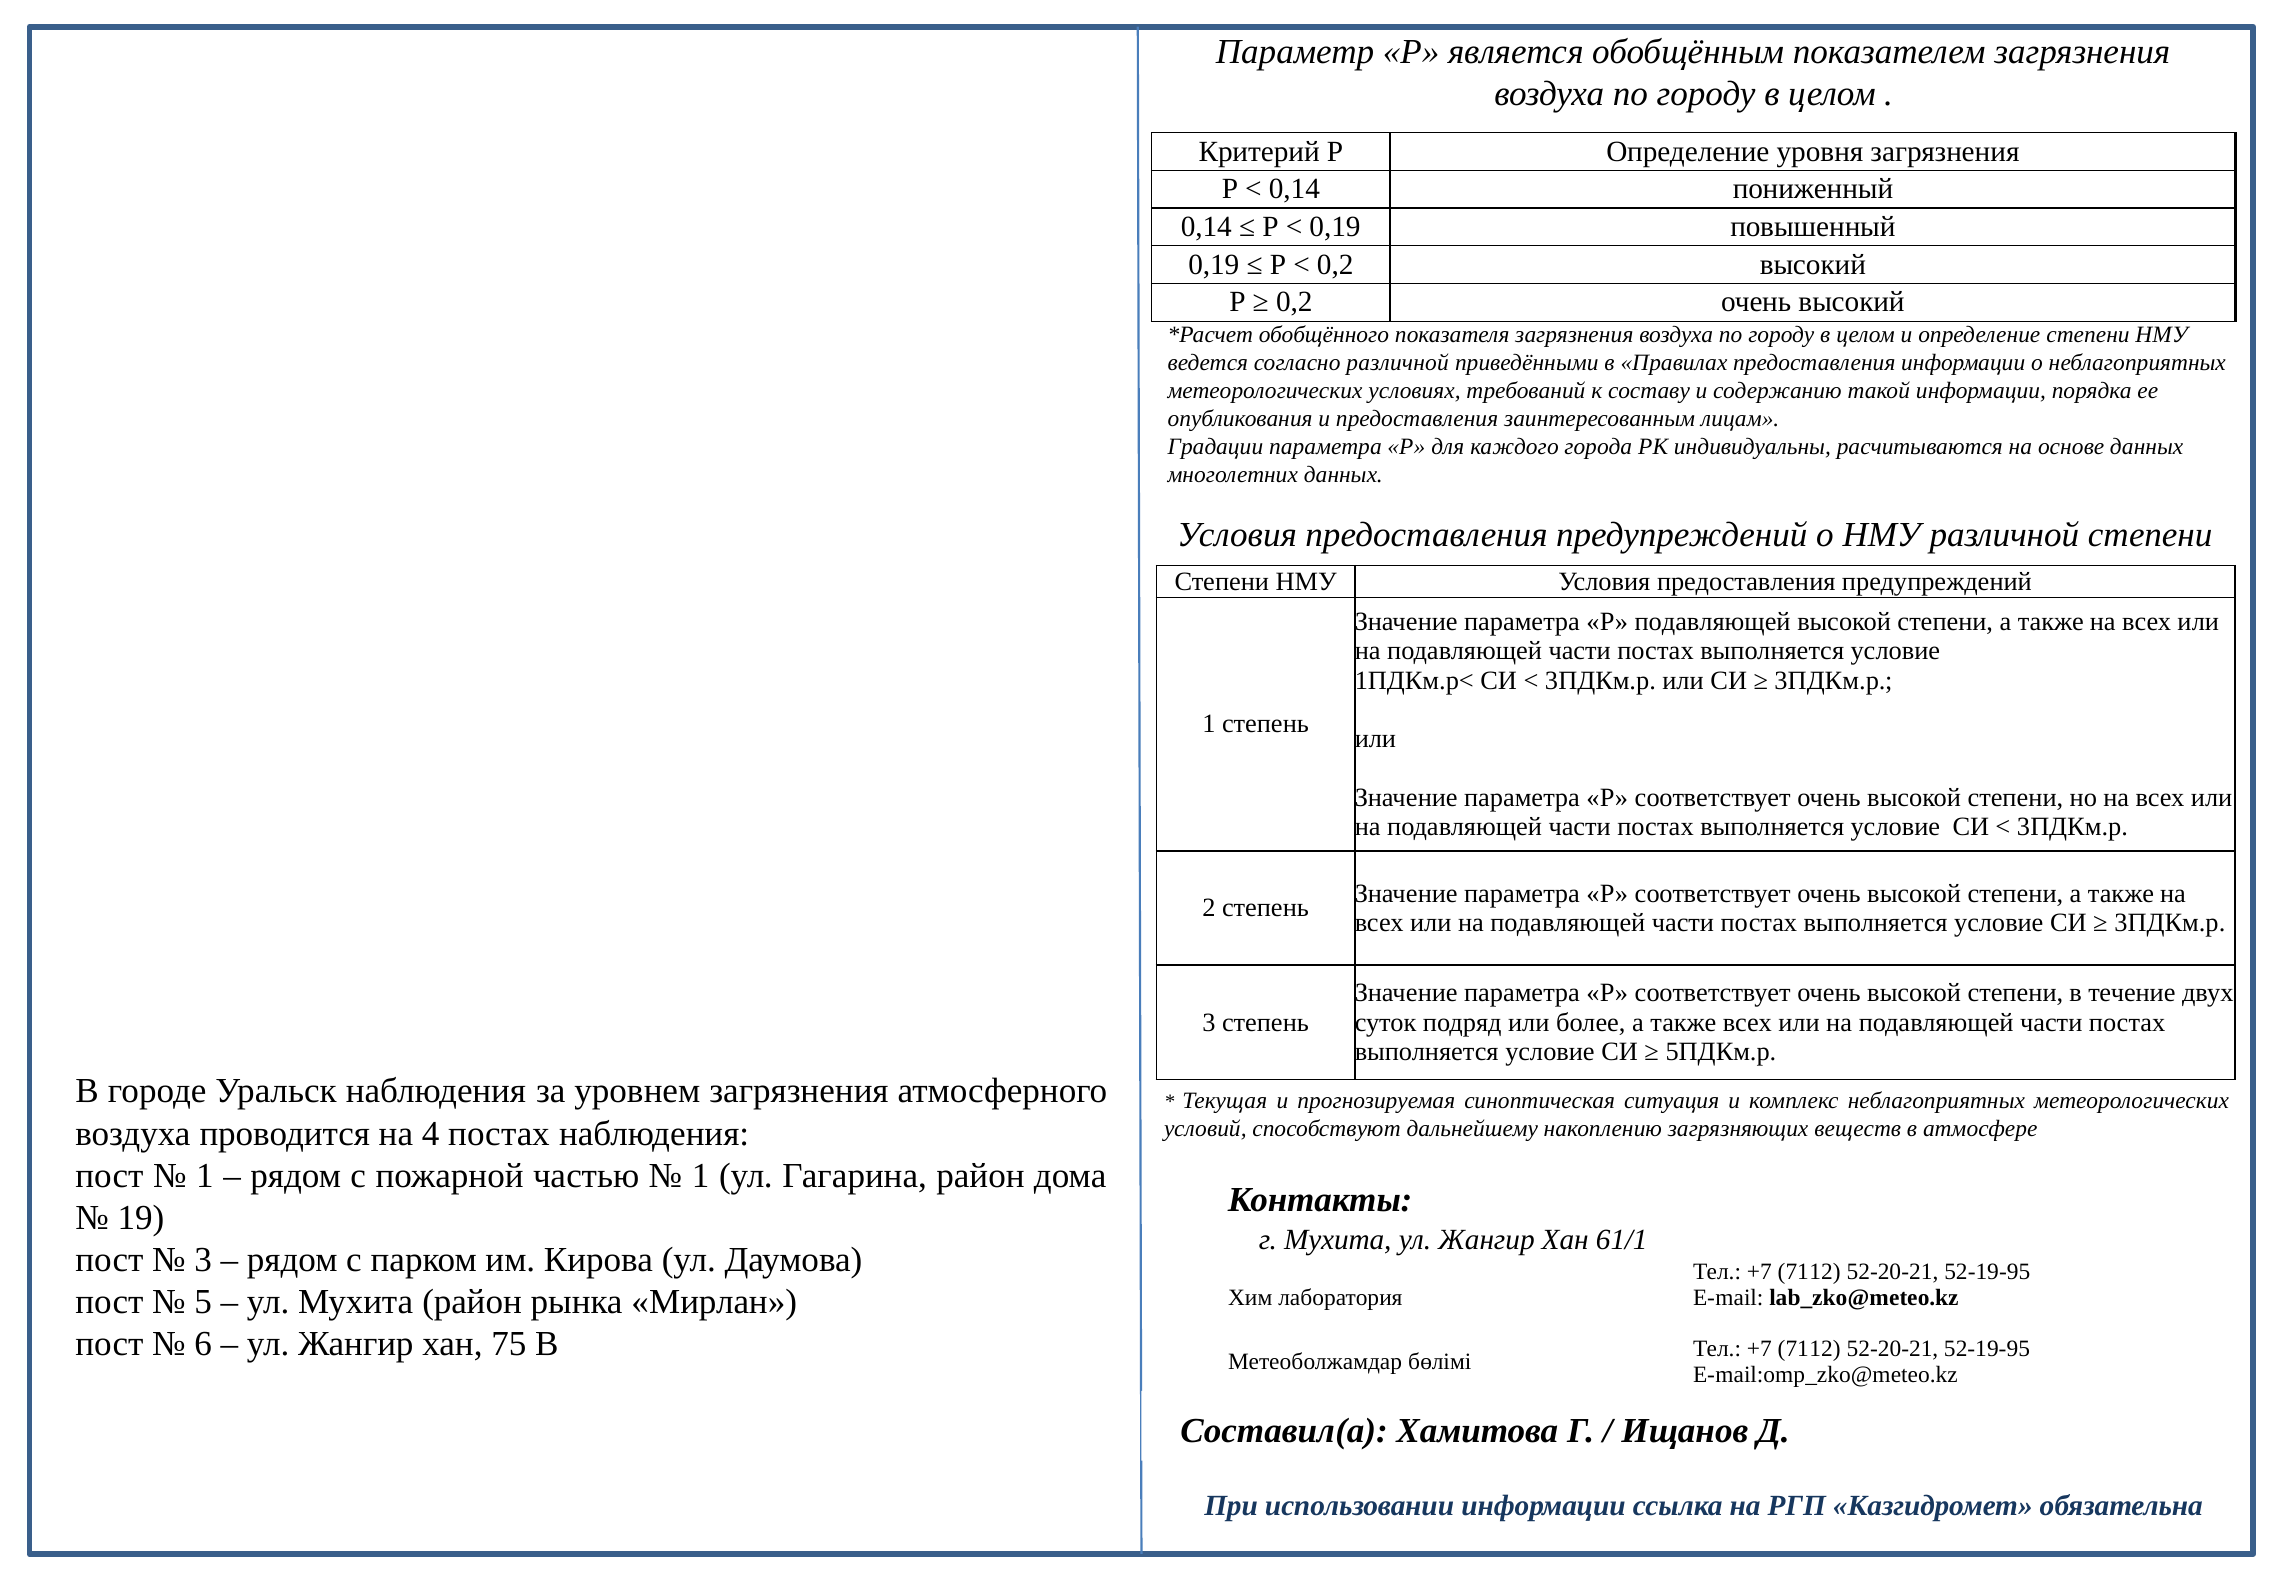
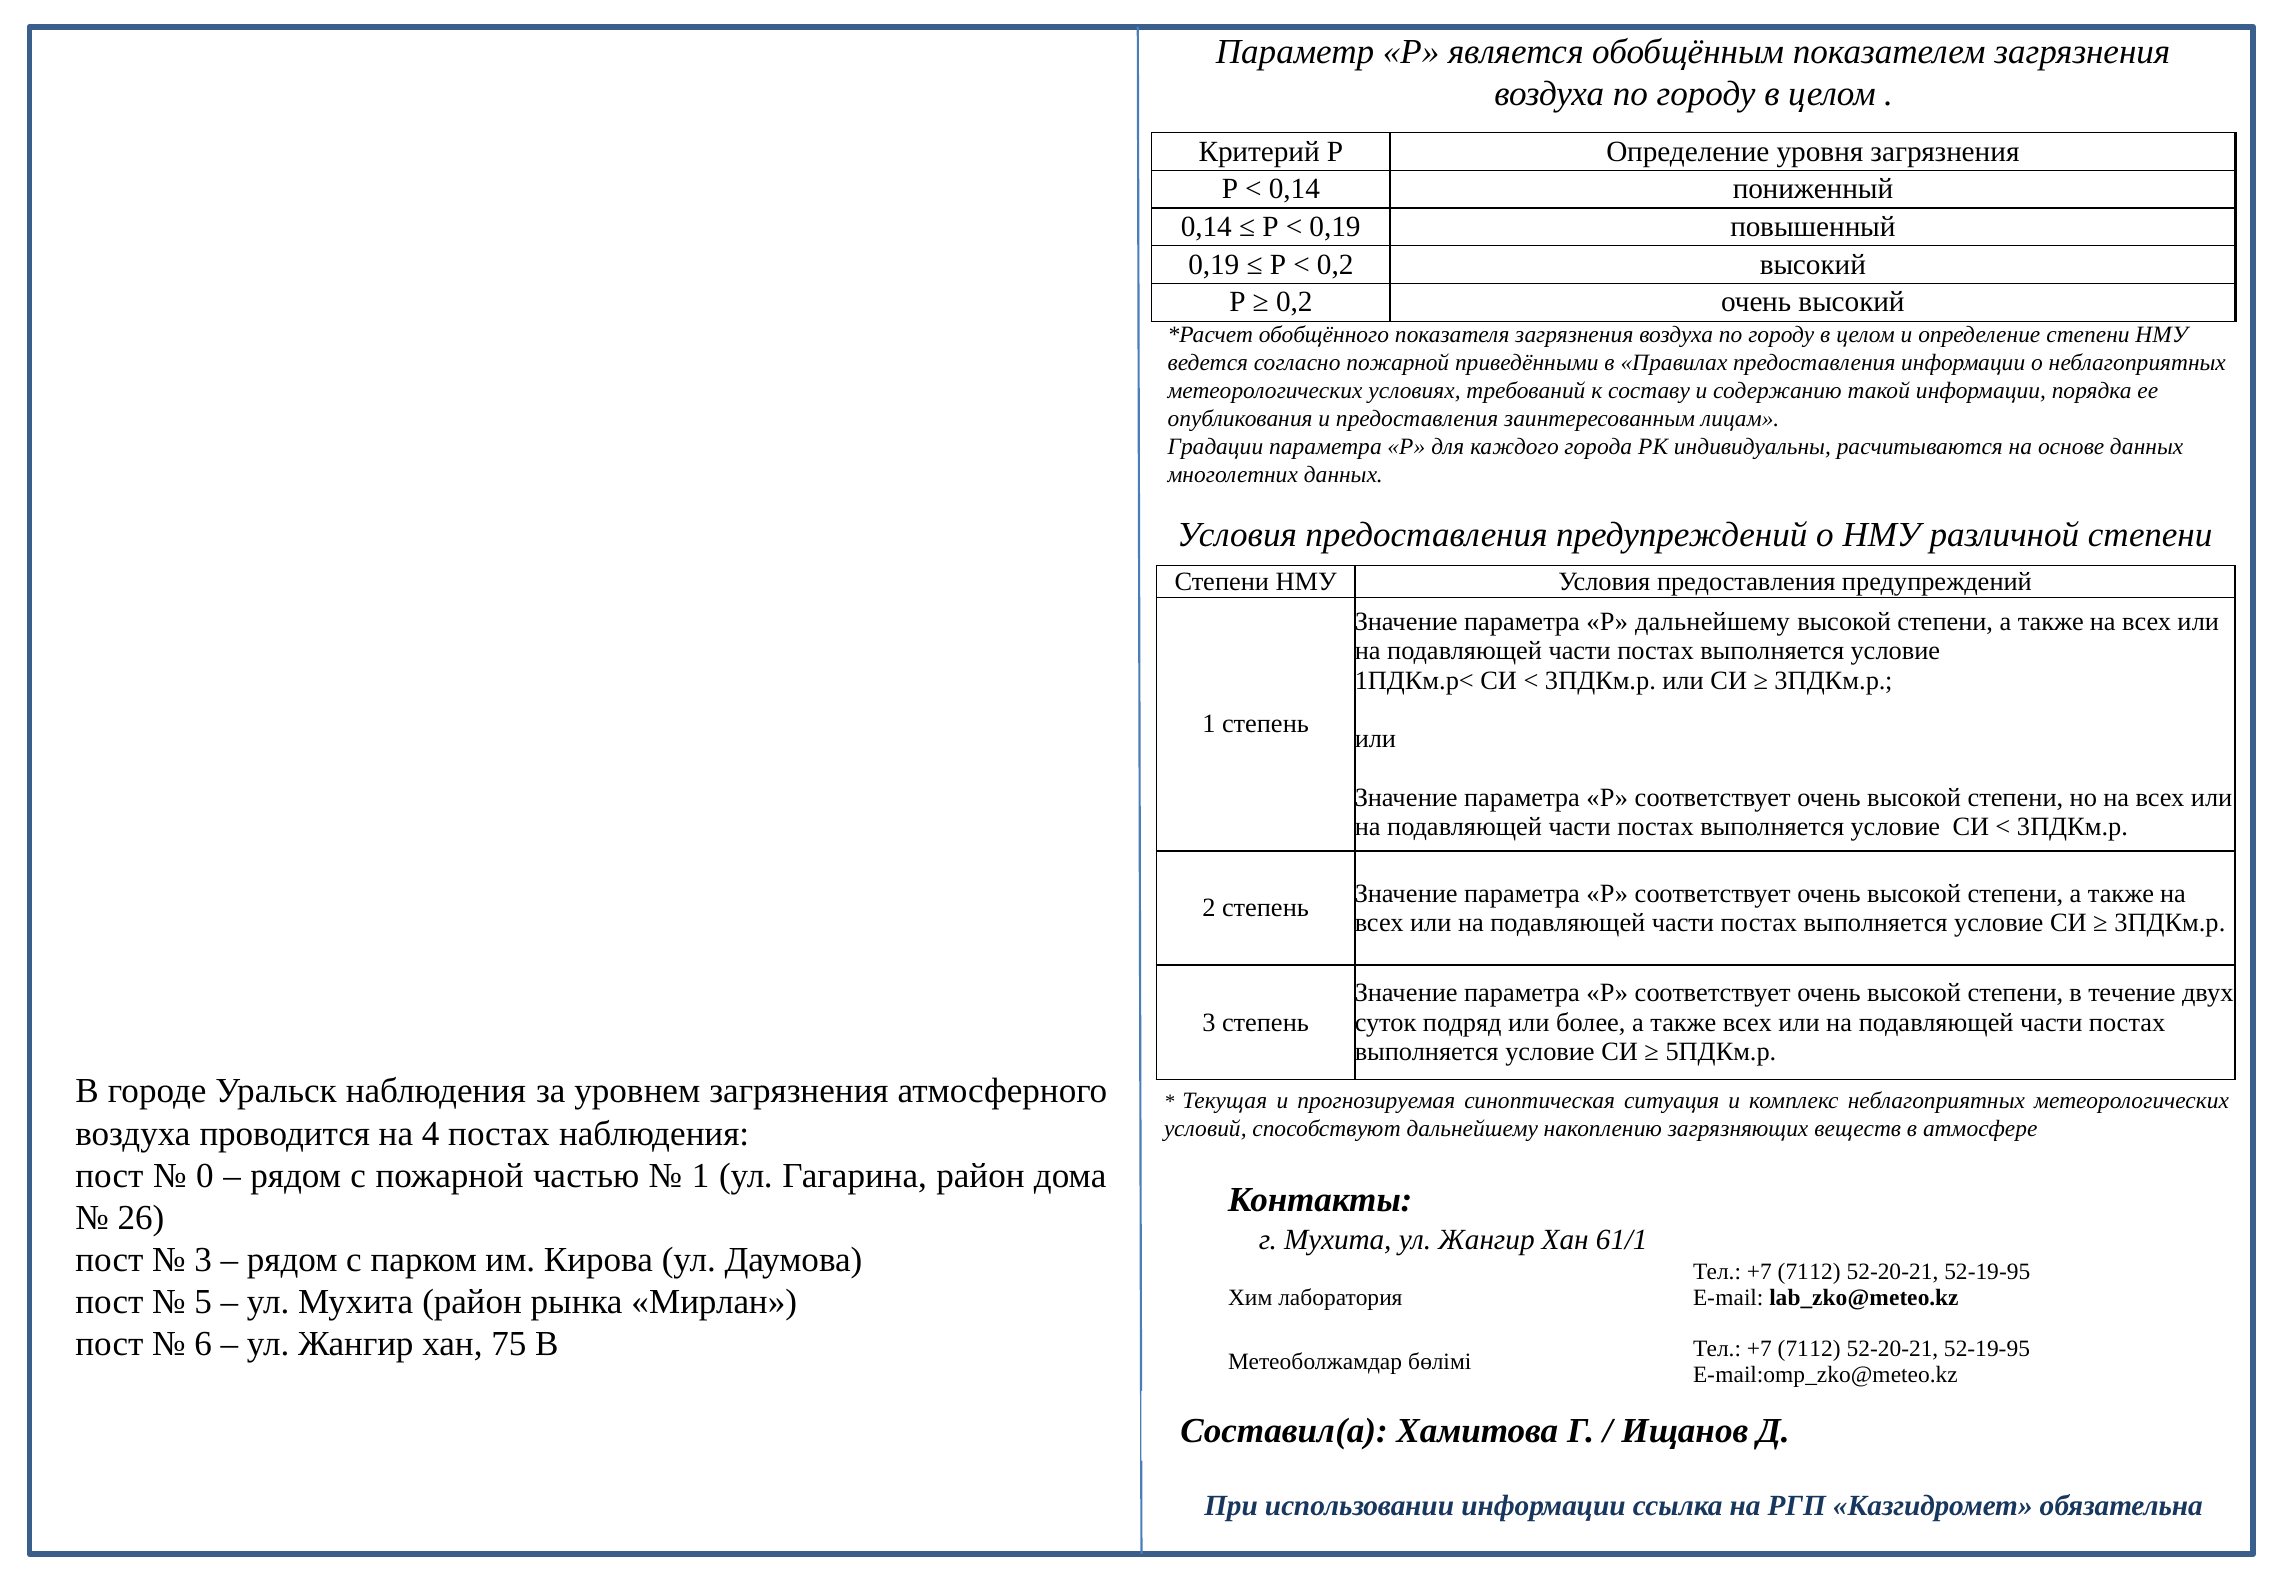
согласно различной: различной -> пожарной (1398, 363)
Р подавляющей: подавляющей -> дальнейшему (1712, 622)
1: 1 -> 0 (205, 1175)
19: 19 -> 26 (141, 1217)
